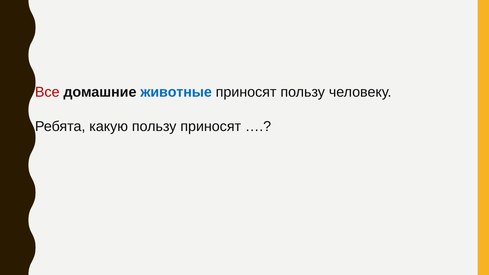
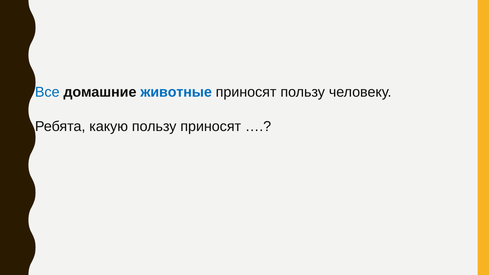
Все colour: red -> blue (47, 92)
